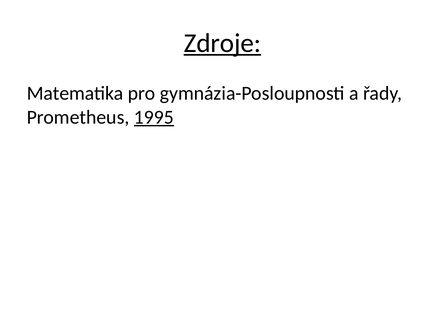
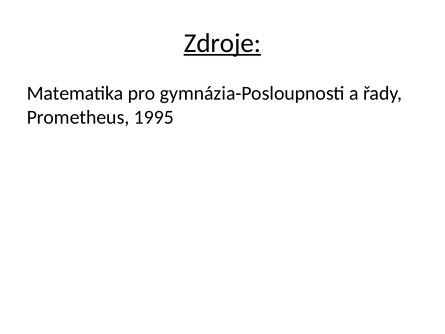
1995 underline: present -> none (154, 117)
